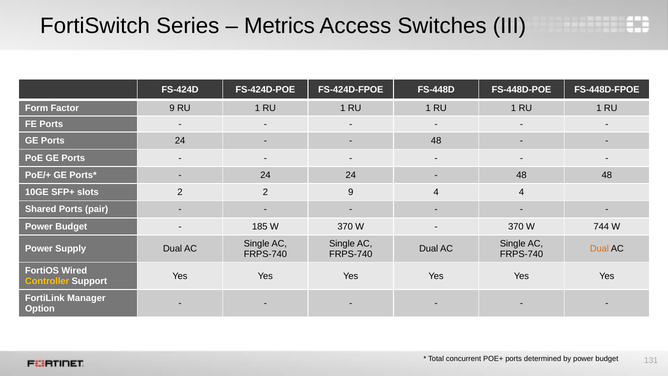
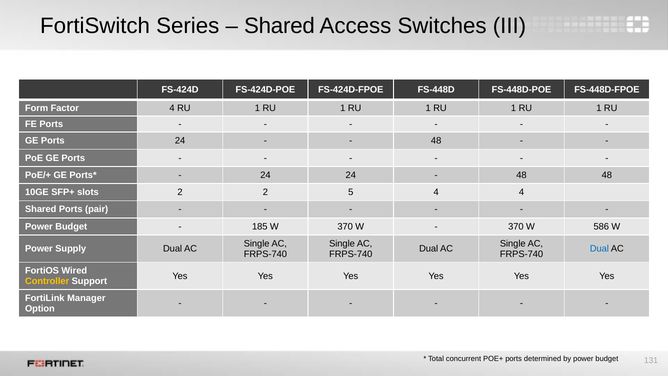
Metrics: Metrics -> Shared (279, 26)
Factor 9: 9 -> 4 (172, 108)
2 9: 9 -> 5 (351, 192)
744: 744 -> 586 (601, 226)
Dual colour: orange -> blue (599, 249)
